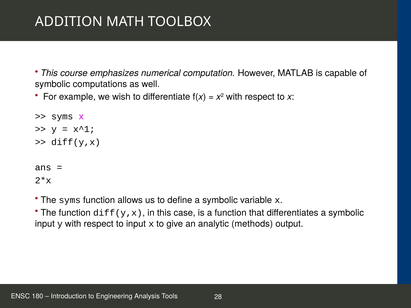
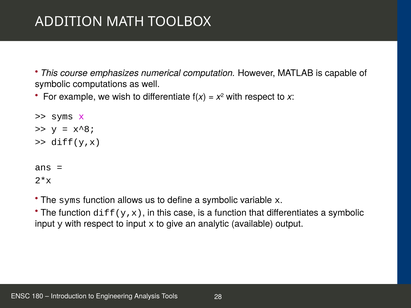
x^1: x^1 -> x^8 (84, 129)
methods: methods -> available (252, 224)
